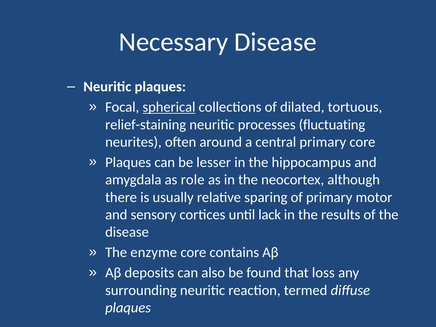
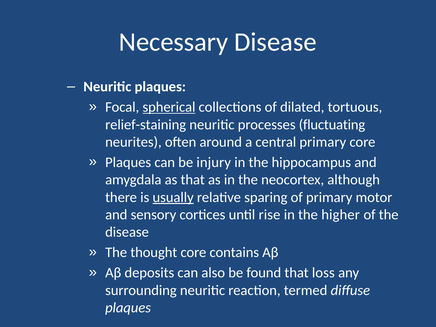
lesser: lesser -> injury (214, 162)
as role: role -> that (193, 180)
usually underline: none -> present (173, 197)
lack: lack -> rise (270, 215)
results: results -> higher (341, 215)
enzyme: enzyme -> thought (154, 252)
